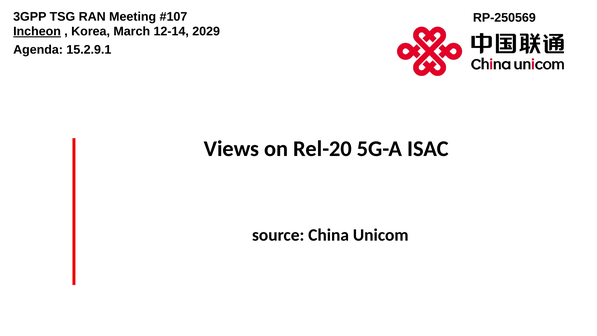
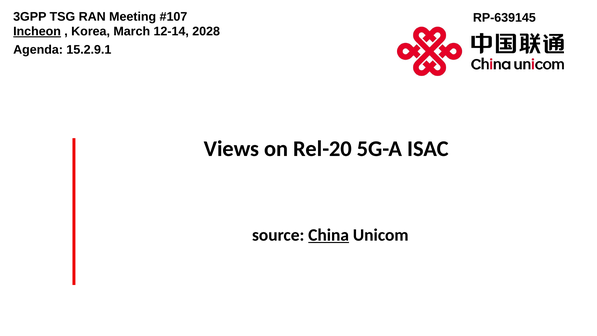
RP-250569: RP-250569 -> RP-639145 (504, 18)
2029: 2029 -> 2028 (206, 31)
China underline: none -> present (329, 235)
